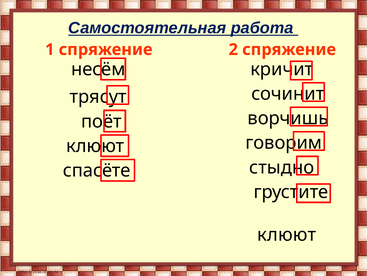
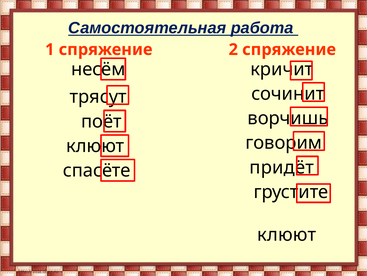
стыдно: стыдно -> придёт (282, 167)
